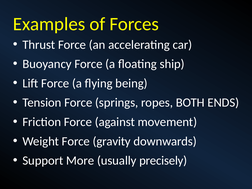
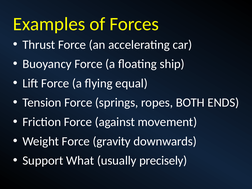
being: being -> equal (132, 83)
More: More -> What (80, 161)
